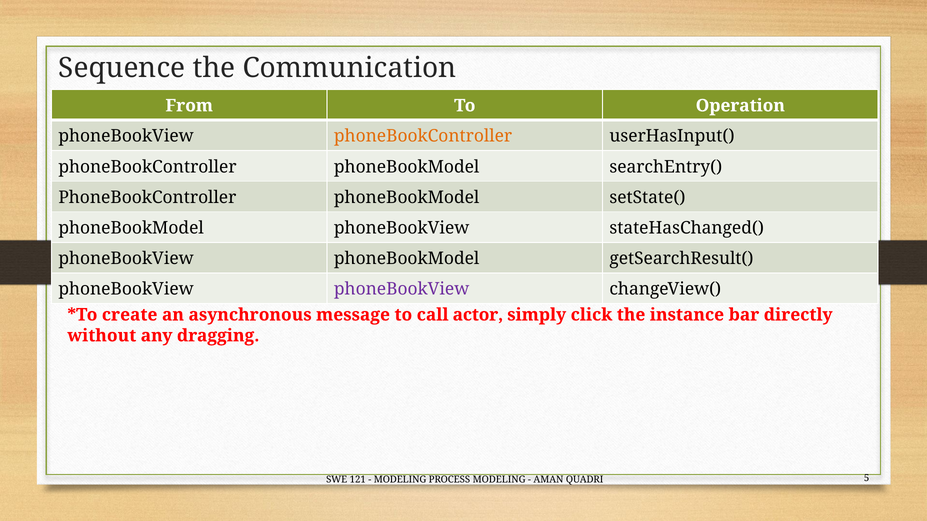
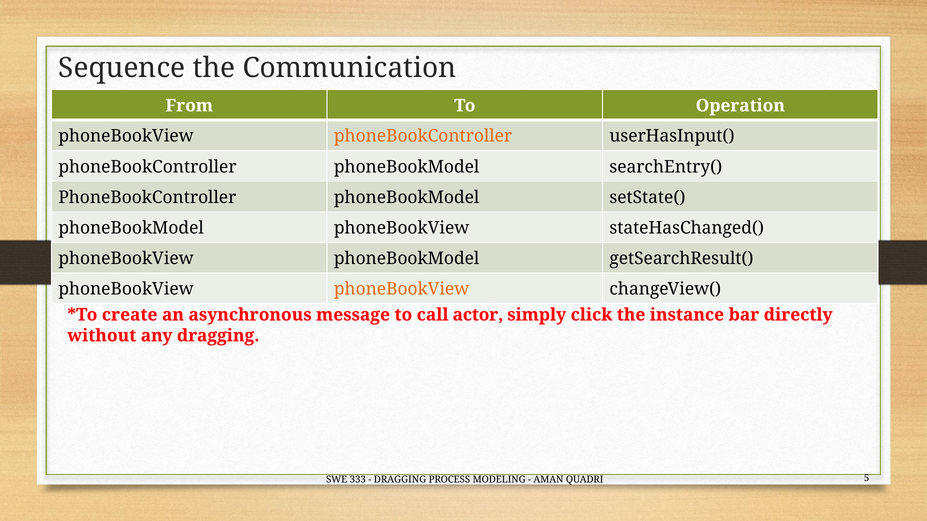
phoneBookView colour: purple -> orange (402, 289)
121: 121 -> 333 (358, 480)
MODELING: MODELING -> DRAGGING (400, 480)
